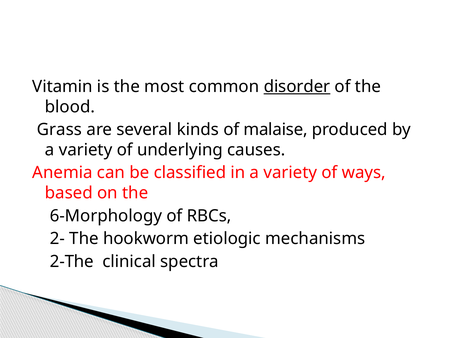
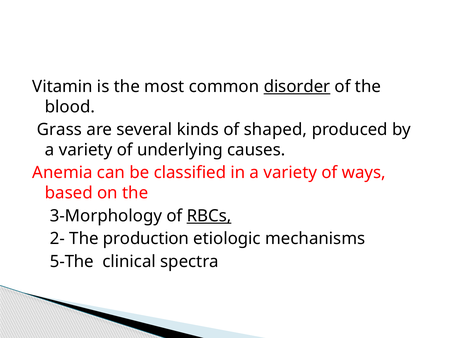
malaise: malaise -> shaped (275, 129)
6-Morphology: 6-Morphology -> 3-Morphology (106, 216)
RBCs underline: none -> present (209, 216)
hookworm: hookworm -> production (146, 238)
2-The: 2-The -> 5-The (72, 261)
